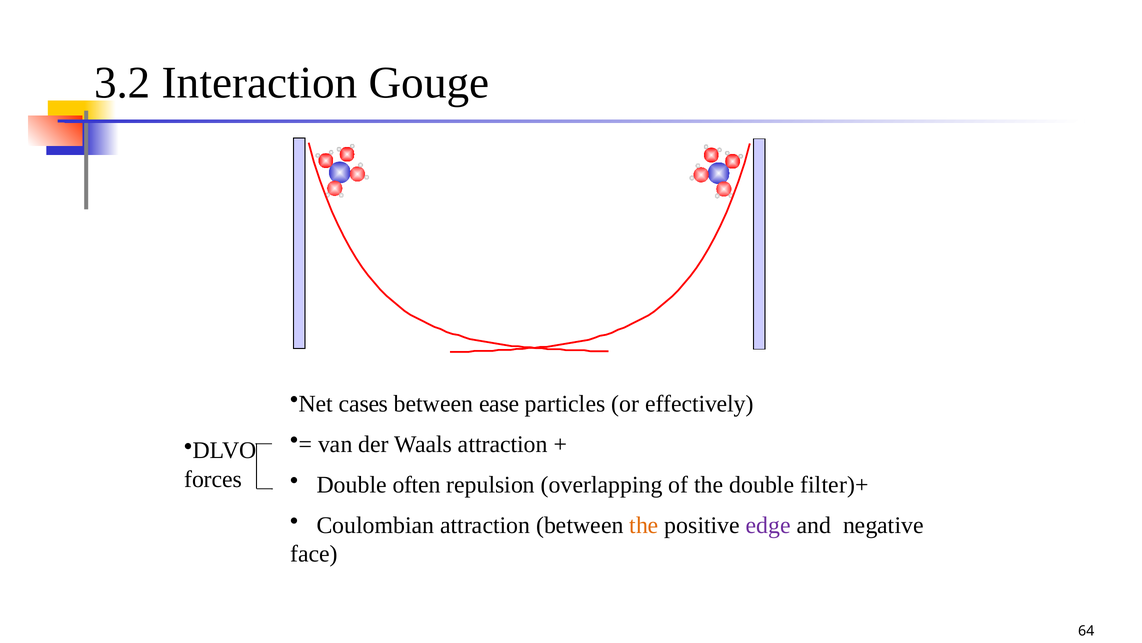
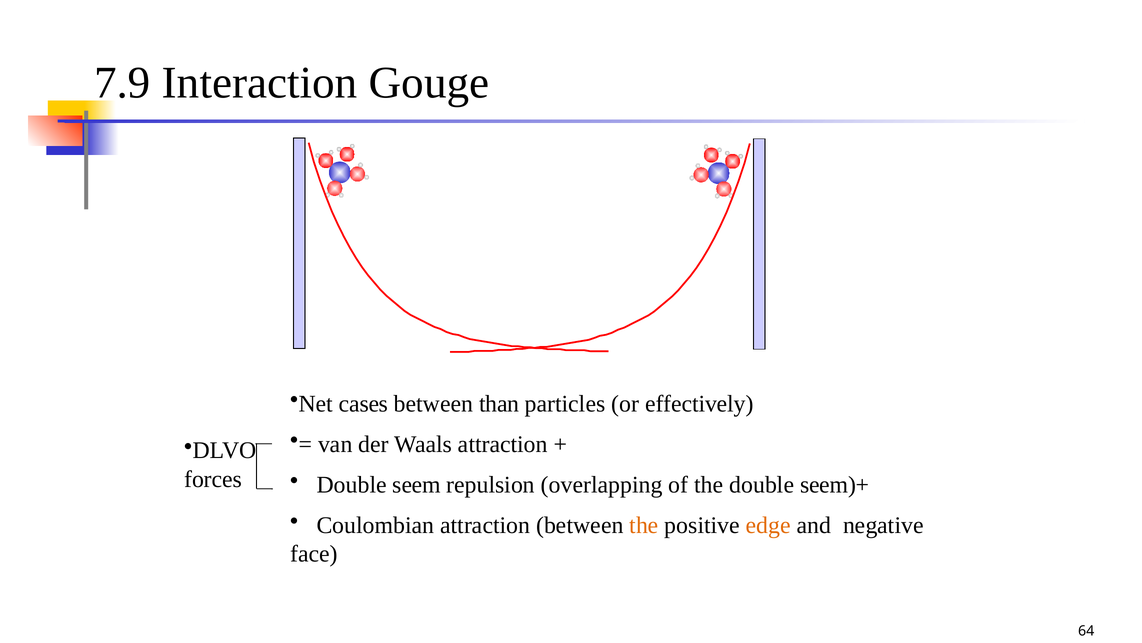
3.2: 3.2 -> 7.9 (122, 82)
ease: ease -> than (499, 403)
often: often -> seem (417, 484)
filter)+: filter)+ -> seem)+ (835, 484)
edge colour: purple -> orange (768, 525)
